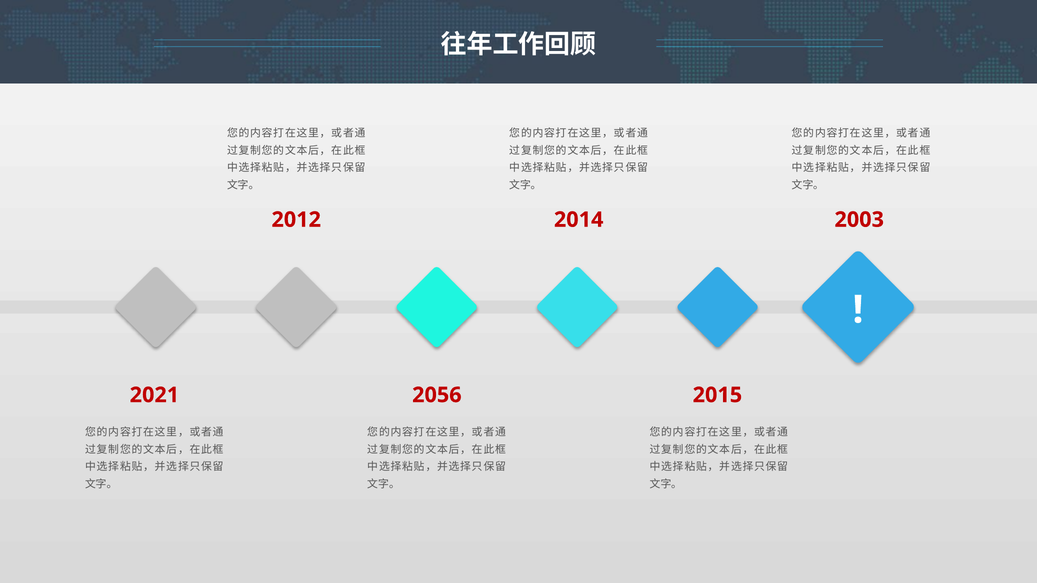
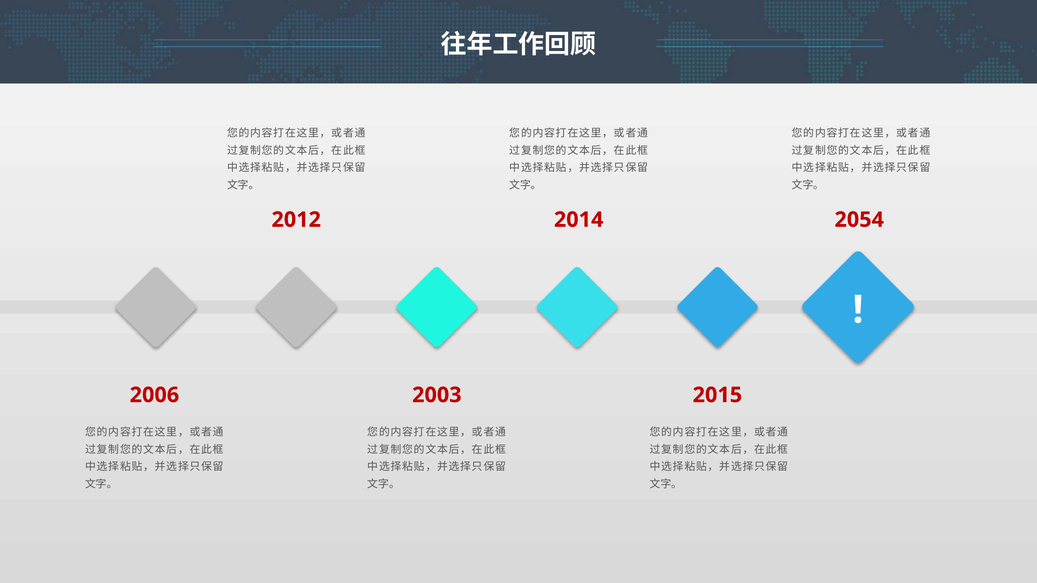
2003: 2003 -> 2054 (859, 220)
2021: 2021 -> 2006 (154, 395)
2056: 2056 -> 2003 (437, 395)
